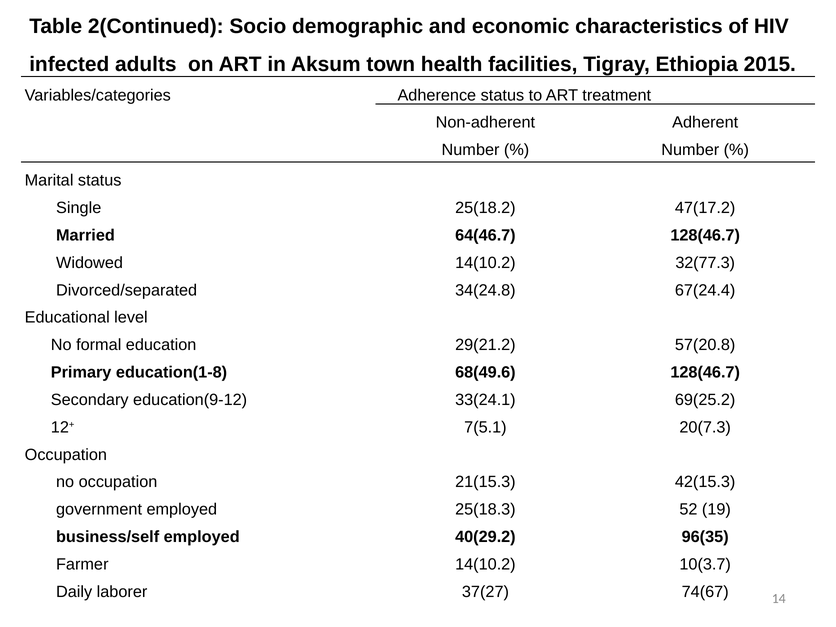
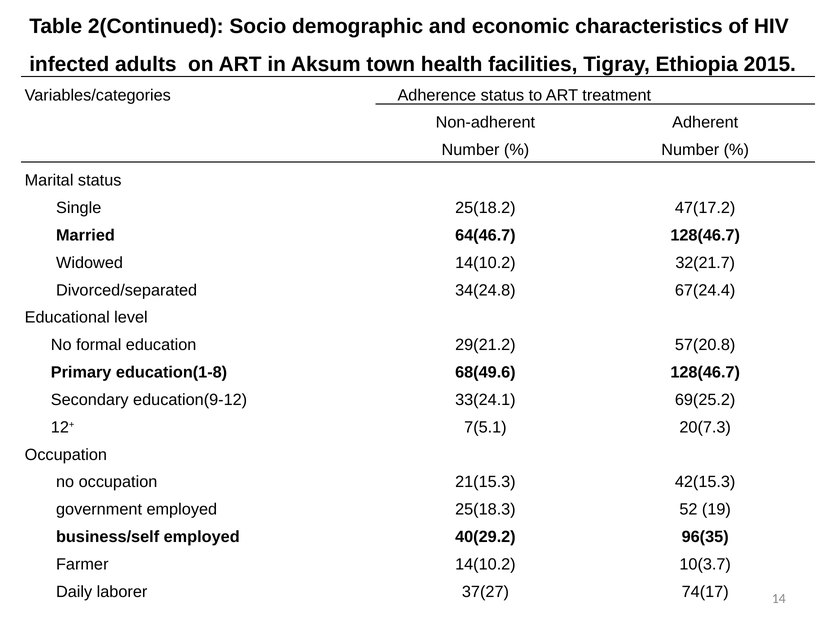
32(77.3: 32(77.3 -> 32(21.7 (705, 263)
74(67: 74(67 -> 74(17 (705, 592)
